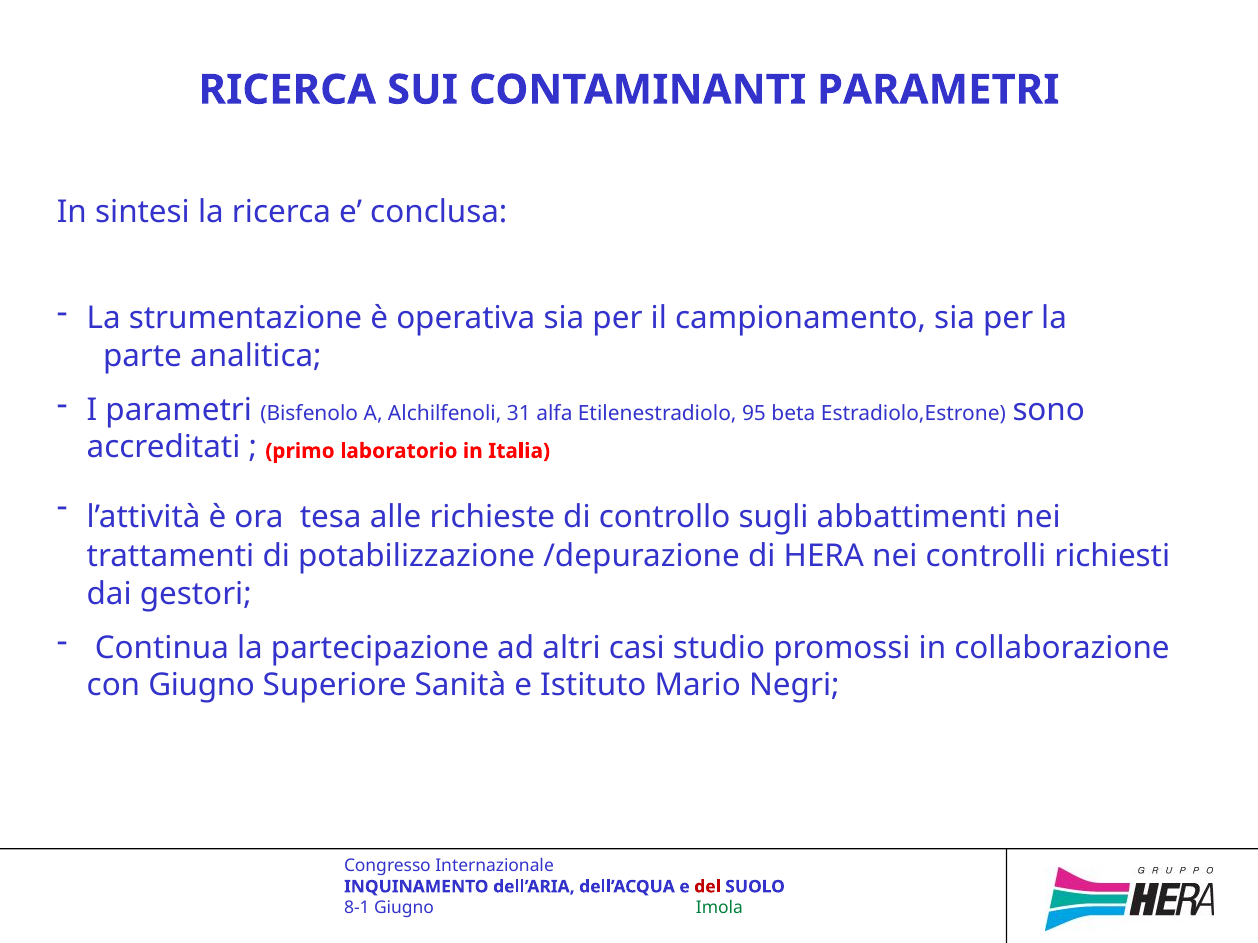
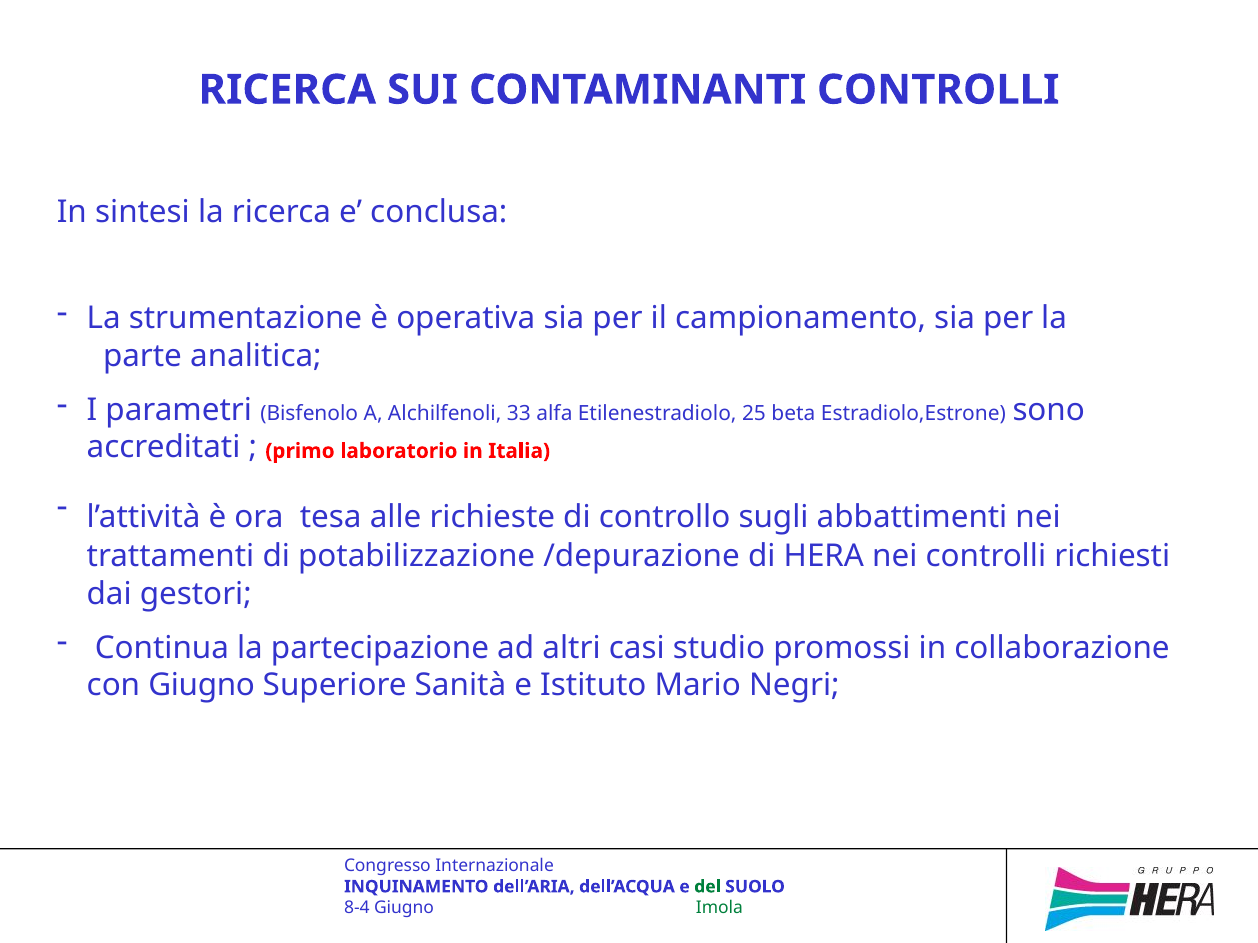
CONTAMINANTI PARAMETRI: PARAMETRI -> CONTROLLI (938, 90)
31: 31 -> 33 (519, 413)
95: 95 -> 25 (754, 413)
del colour: red -> green (707, 887)
8-1: 8-1 -> 8-4 (357, 908)
